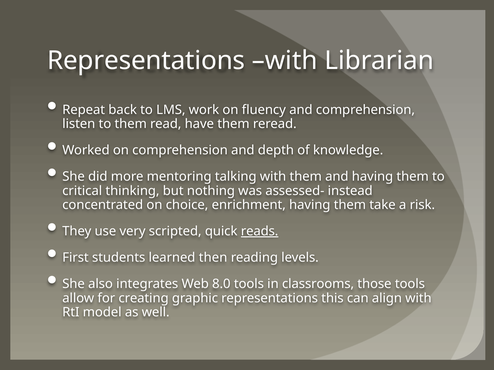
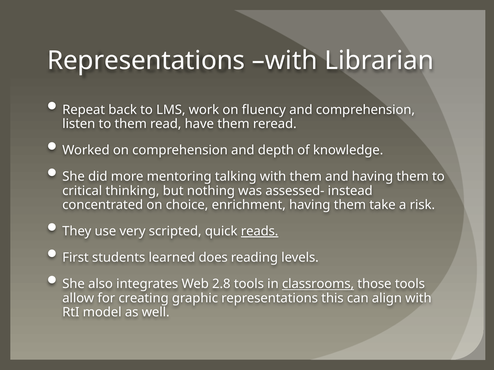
then: then -> does (213, 258)
8.0: 8.0 -> 2.8 (221, 284)
classrooms underline: none -> present (318, 284)
